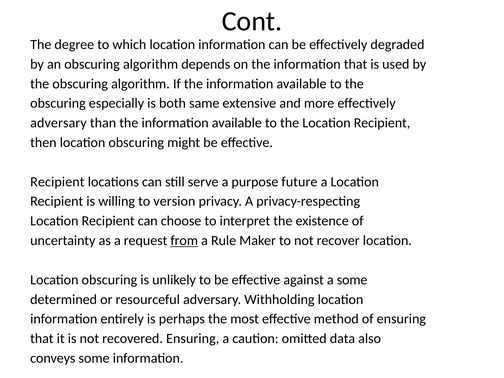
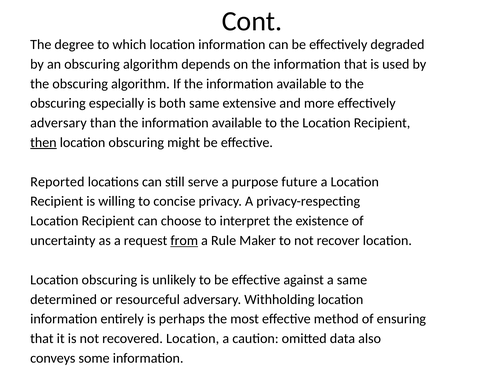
then underline: none -> present (43, 143)
Recipient: Recipient -> Reported (57, 182)
version: version -> concise (174, 201)
a some: some -> same (352, 280)
recovered Ensuring: Ensuring -> Location (193, 339)
